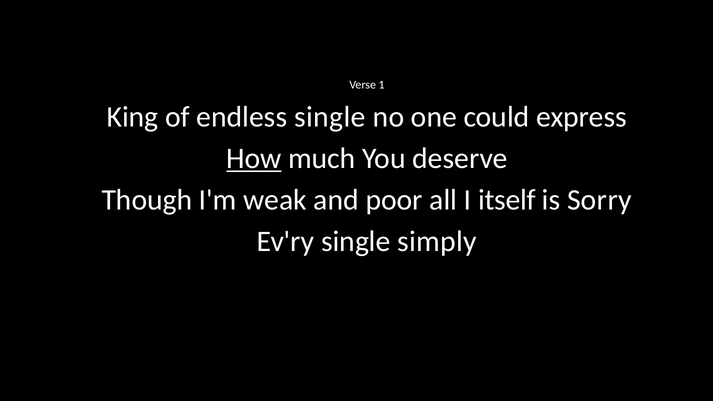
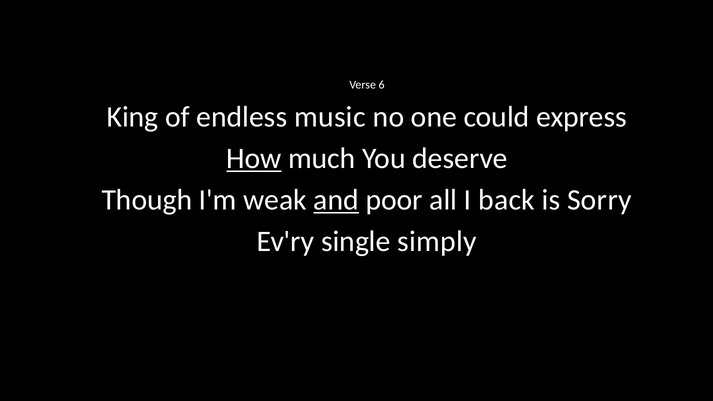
1: 1 -> 6 (382, 85)
endless single: single -> music (330, 117)
and underline: none -> present (336, 200)
itself: itself -> back (507, 200)
